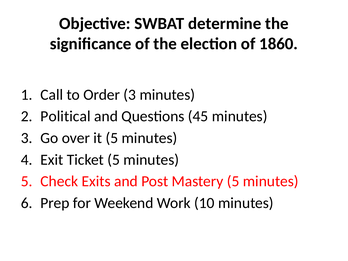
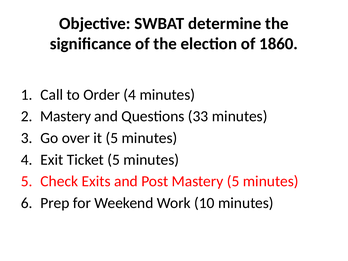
Order 3: 3 -> 4 (130, 95)
Political: Political -> Mastery (66, 116)
45: 45 -> 33 (198, 116)
